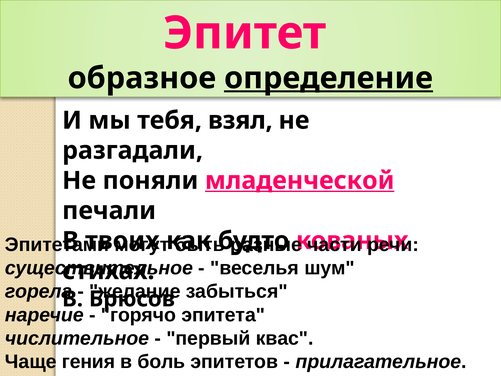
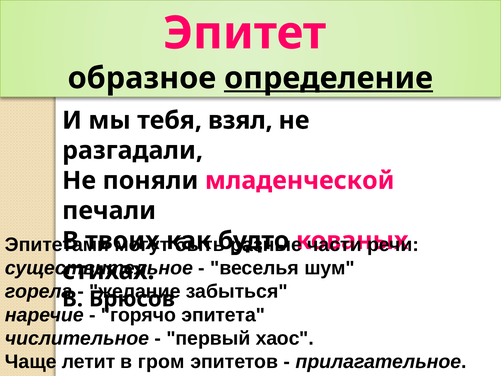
младенческой underline: present -> none (300, 180)
квас: квас -> хаос (285, 338)
гения: гения -> летит (88, 361)
боль: боль -> гром (161, 361)
